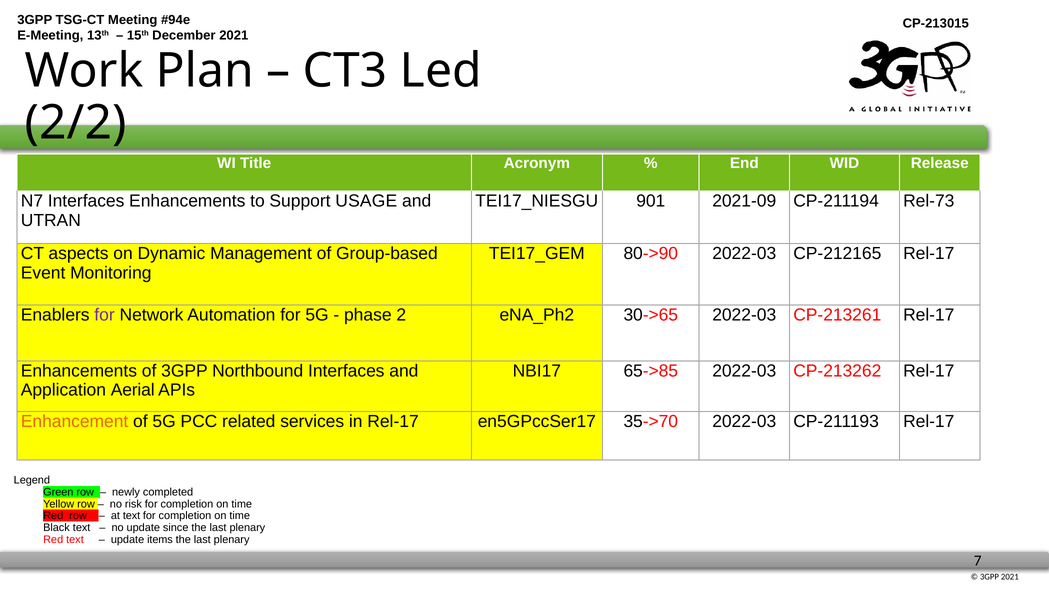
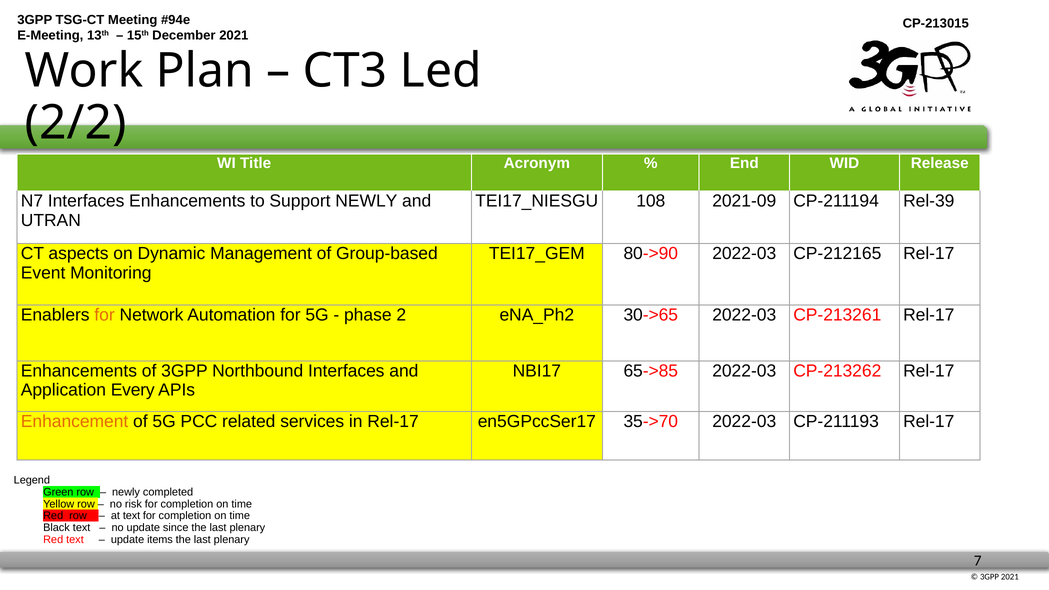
Support USAGE: USAGE -> NEWLY (366, 201)
901: 901 -> 108 (651, 201)
Rel-73: Rel-73 -> Rel-39 (929, 201)
for colour: purple -> orange (105, 315)
Aerial: Aerial -> Every (133, 390)
